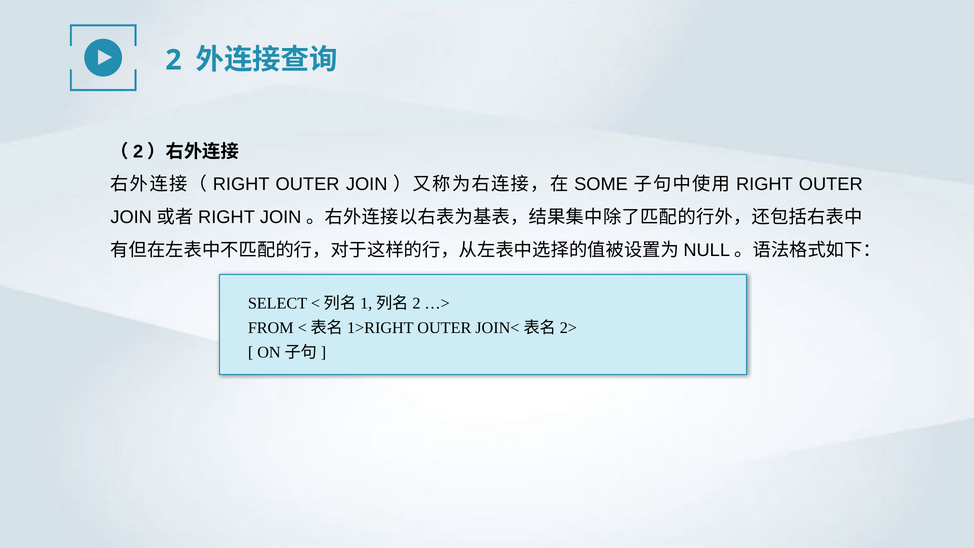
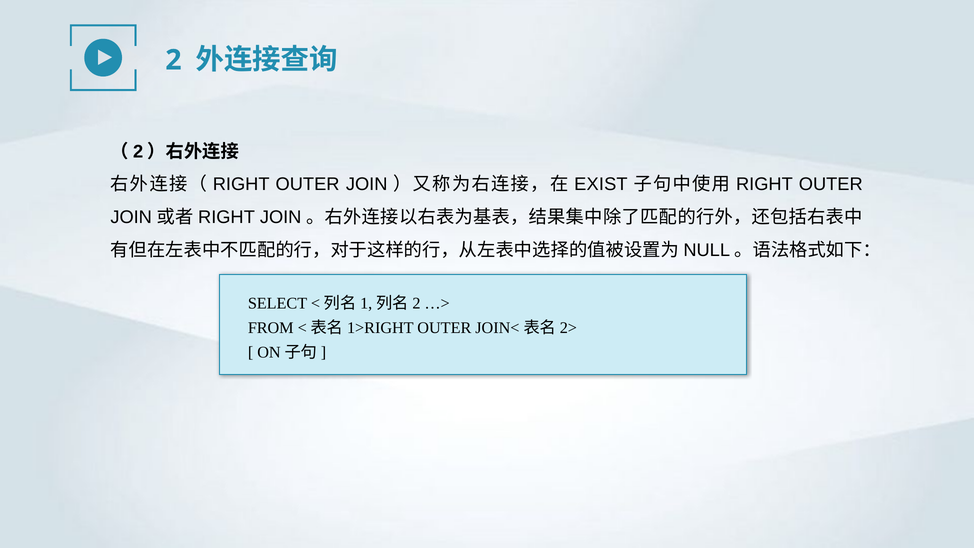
SOME: SOME -> EXIST (601, 184)
